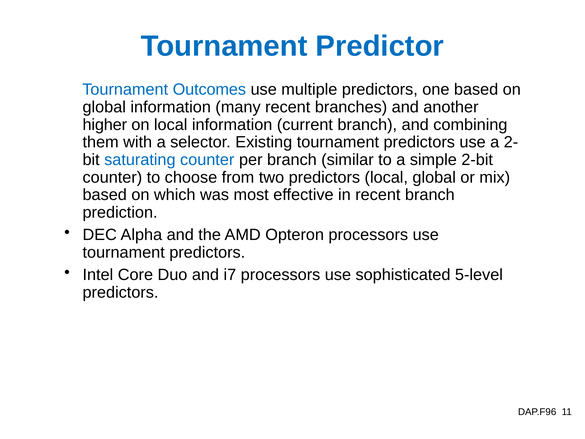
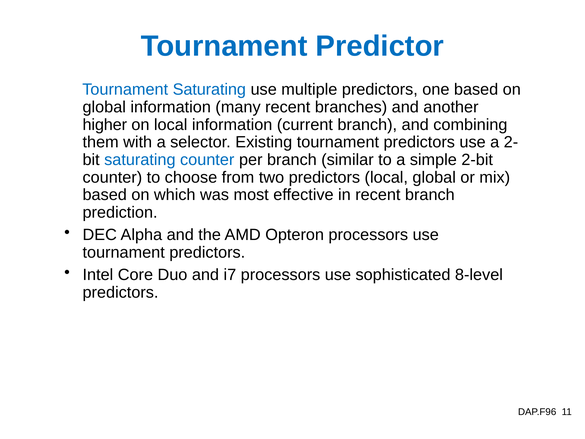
Tournament Outcomes: Outcomes -> Saturating (209, 90)
5-level: 5-level -> 8-level (479, 275)
